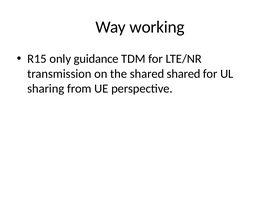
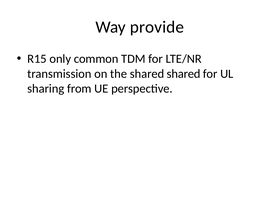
working: working -> provide (157, 27)
guidance: guidance -> common (96, 59)
